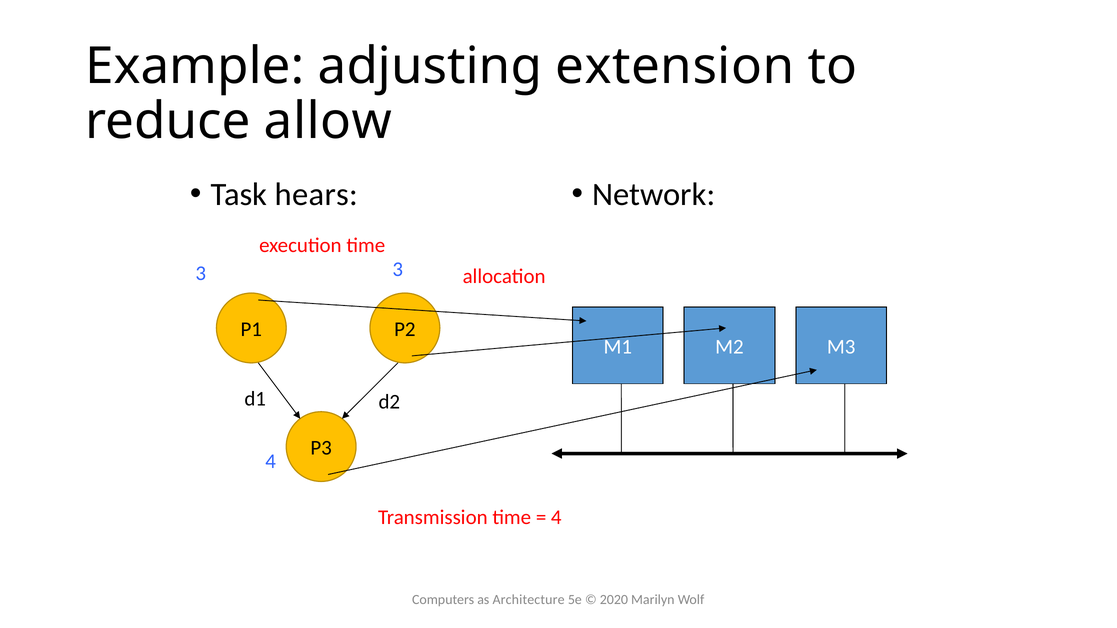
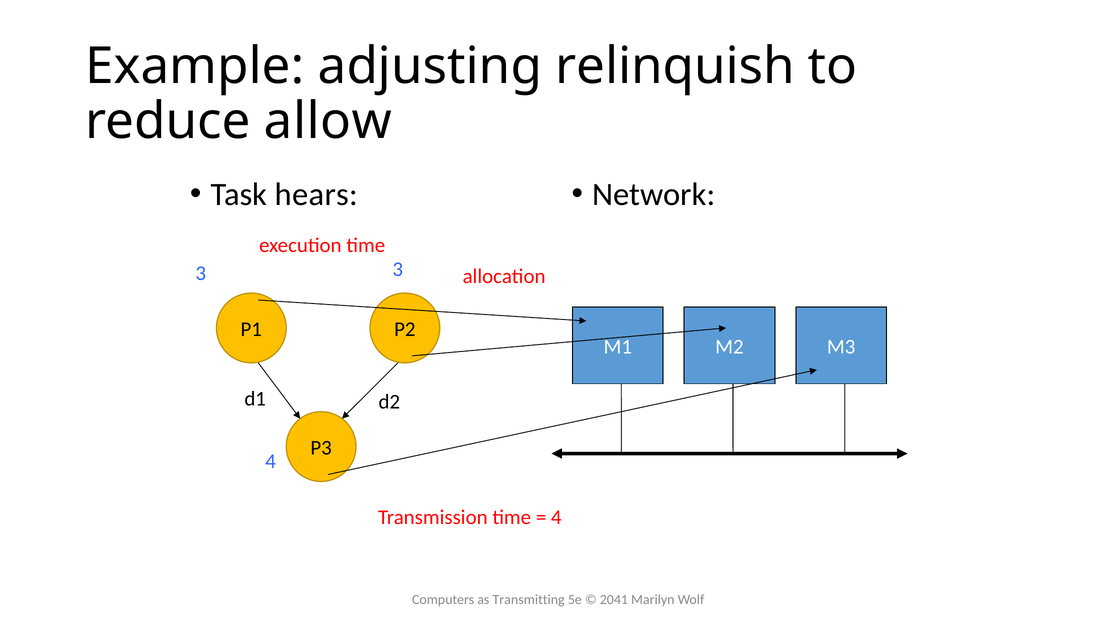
extension: extension -> relinquish (675, 66)
Architecture: Architecture -> Transmitting (529, 600)
2020: 2020 -> 2041 (614, 600)
